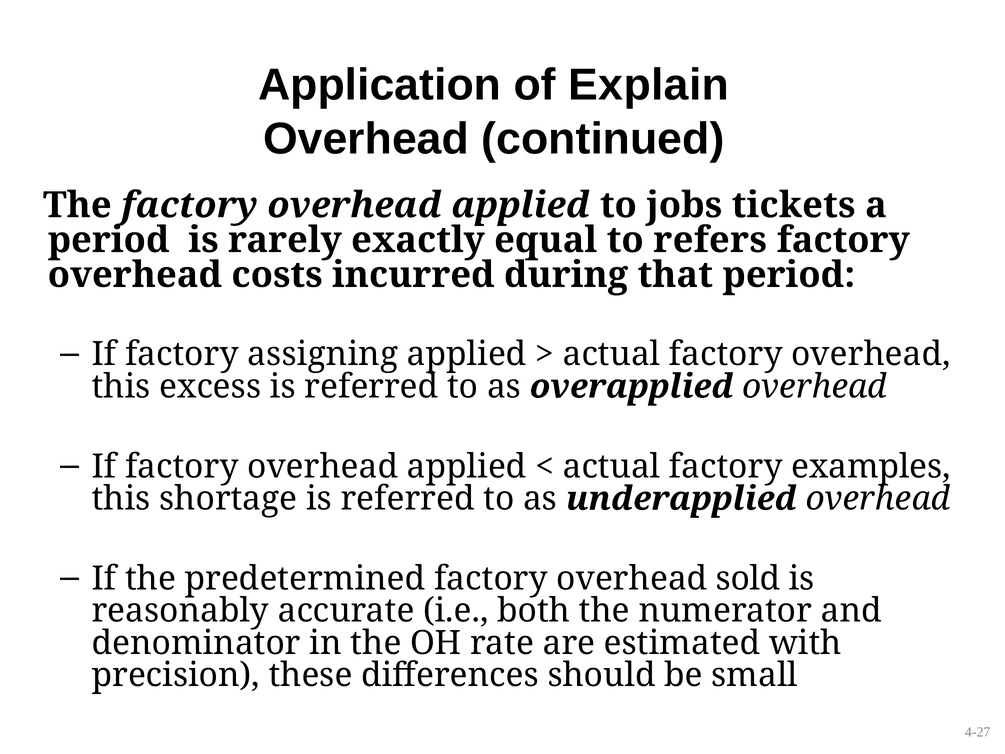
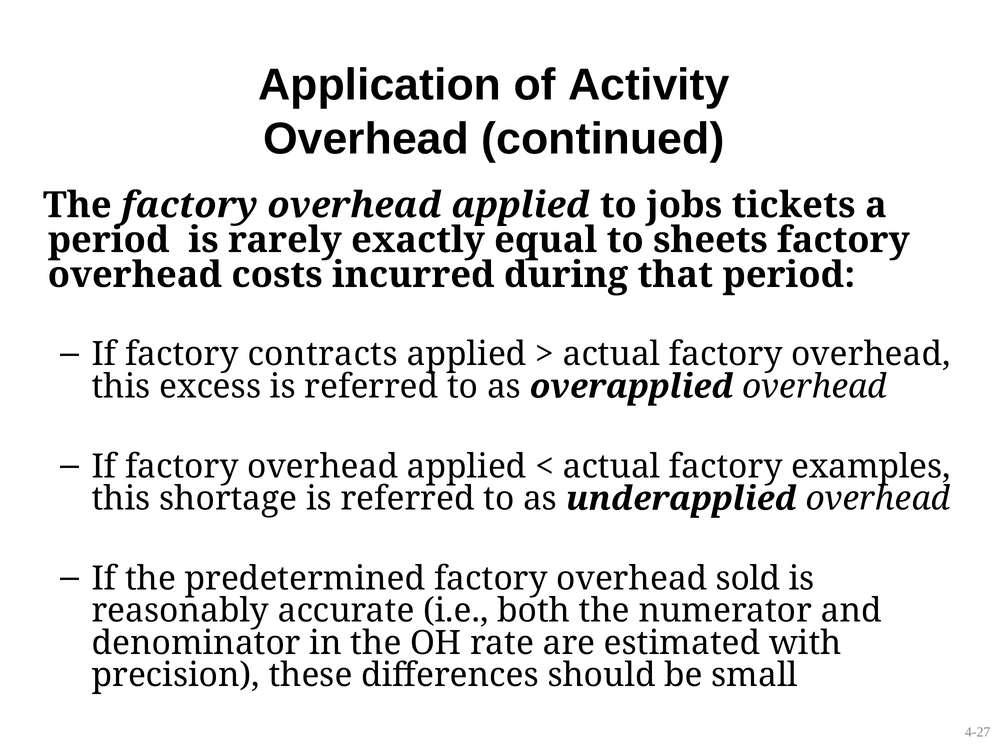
Explain: Explain -> Activity (649, 85)
refers: refers -> sheets (710, 240)
assigning: assigning -> contracts (323, 354)
